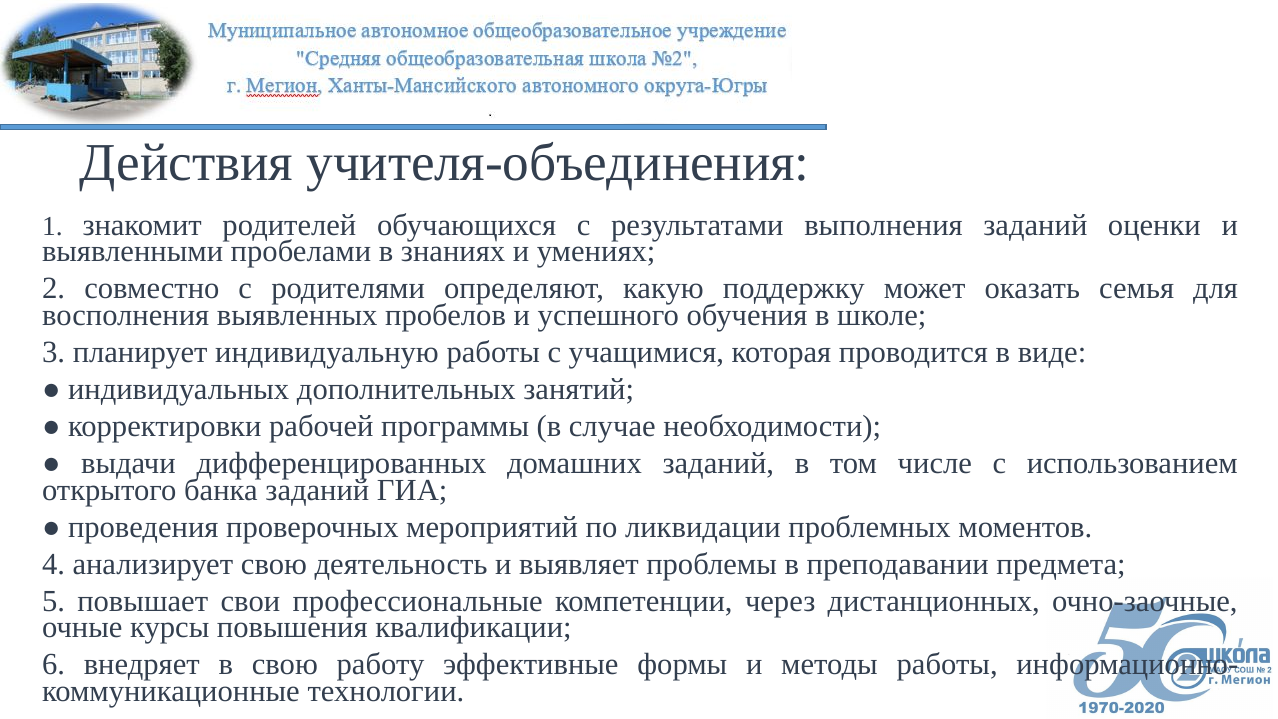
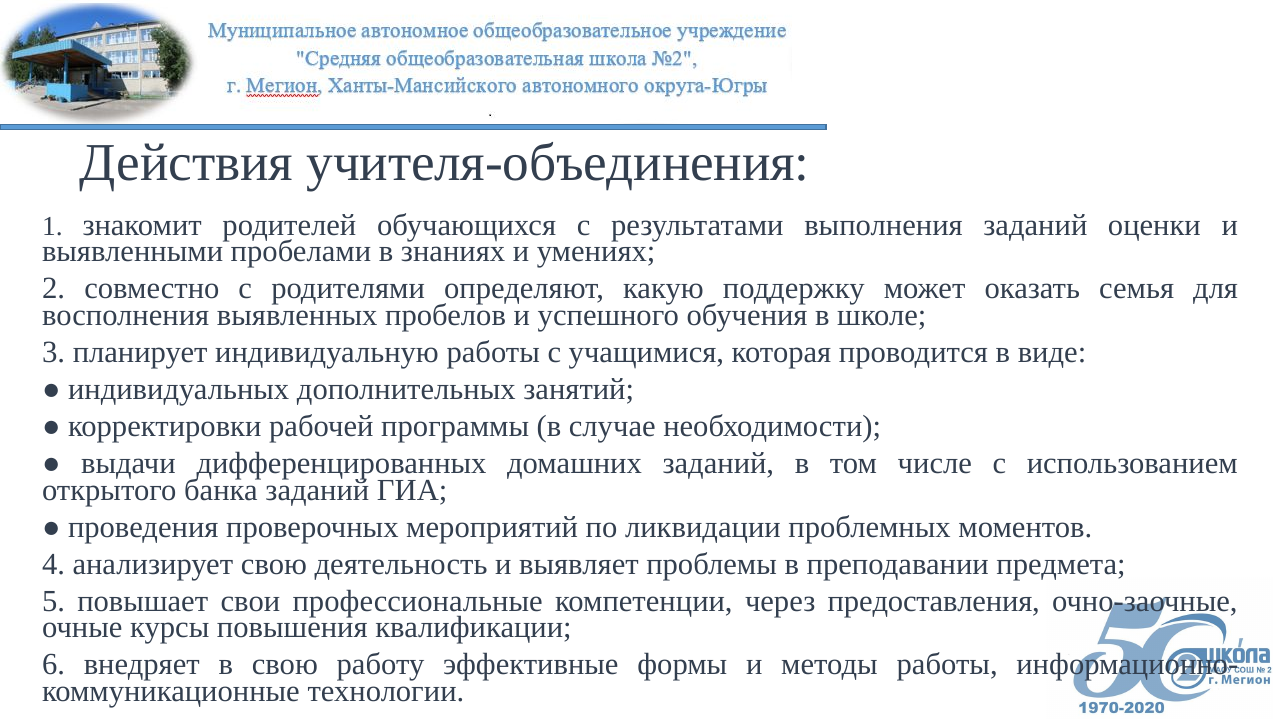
дистанционных: дистанционных -> предоставления (934, 601)
